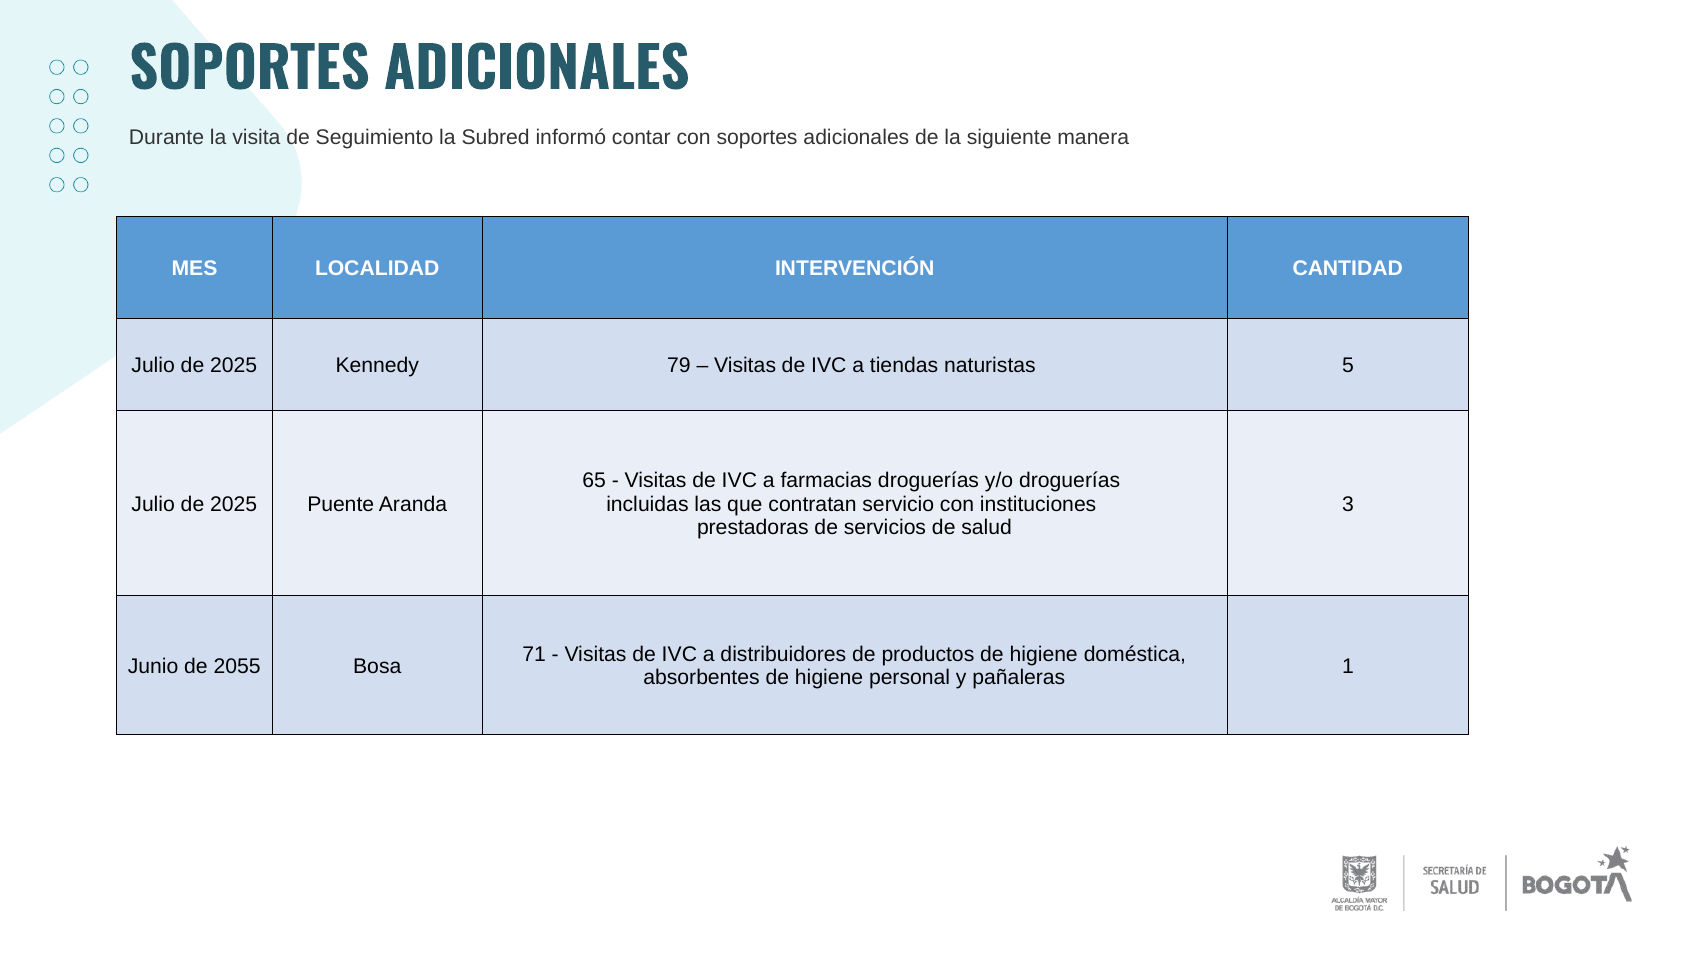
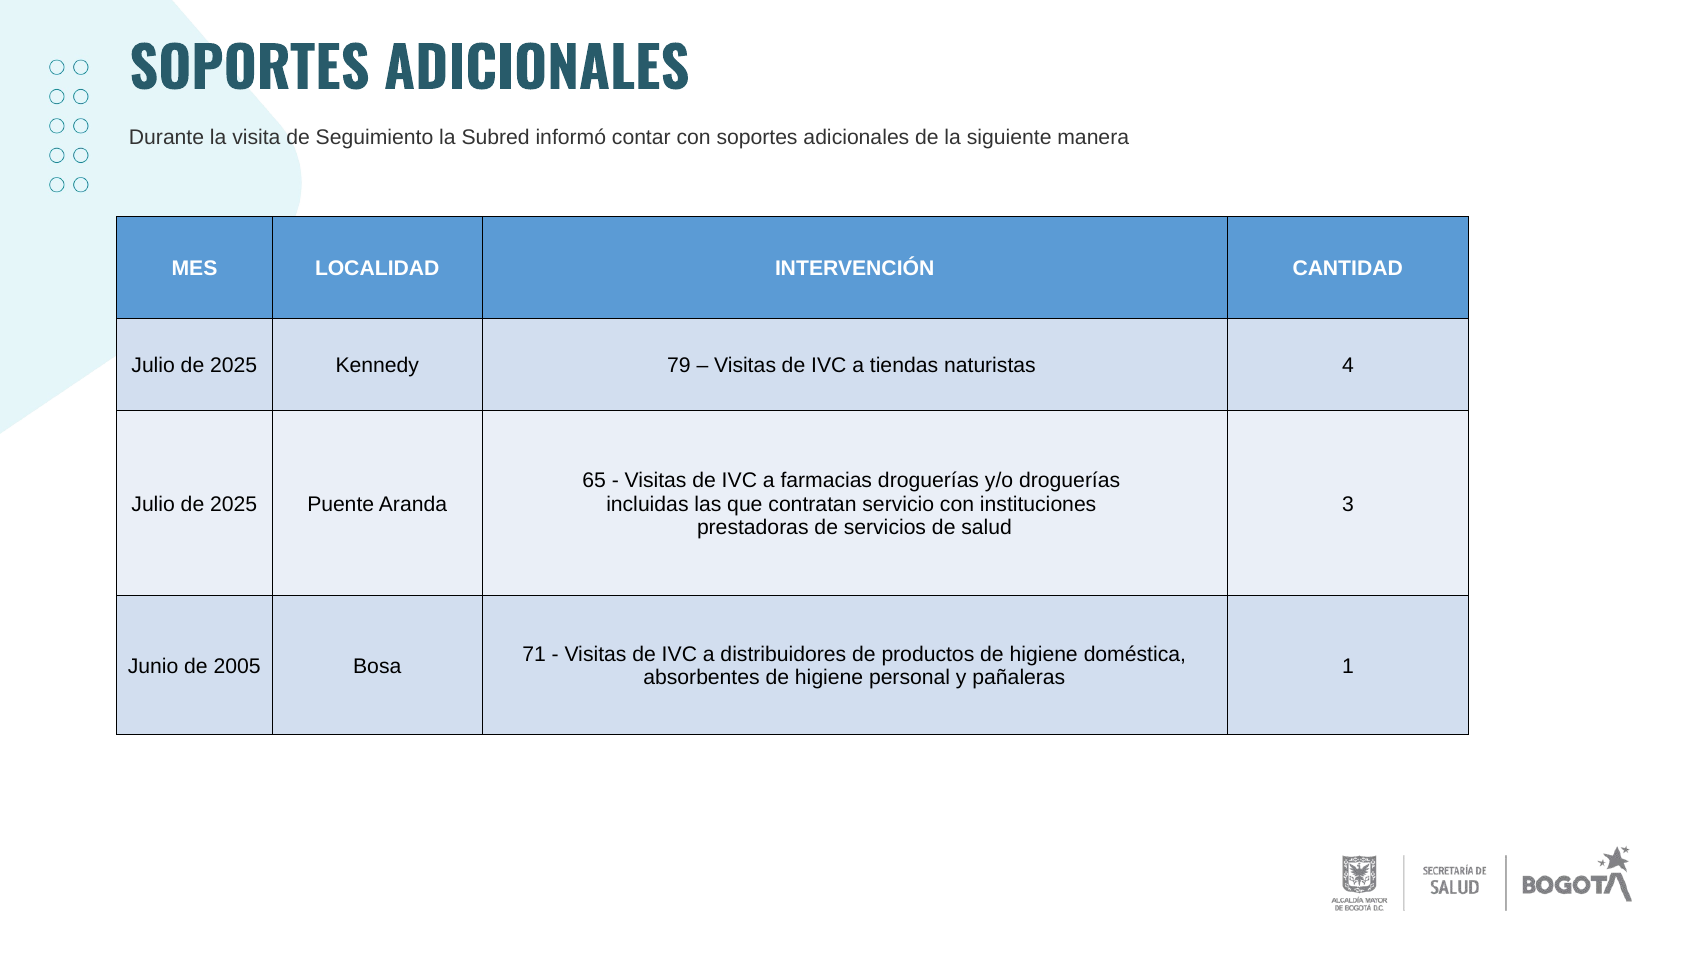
5: 5 -> 4 (1348, 365)
2055: 2055 -> 2005 (237, 666)
